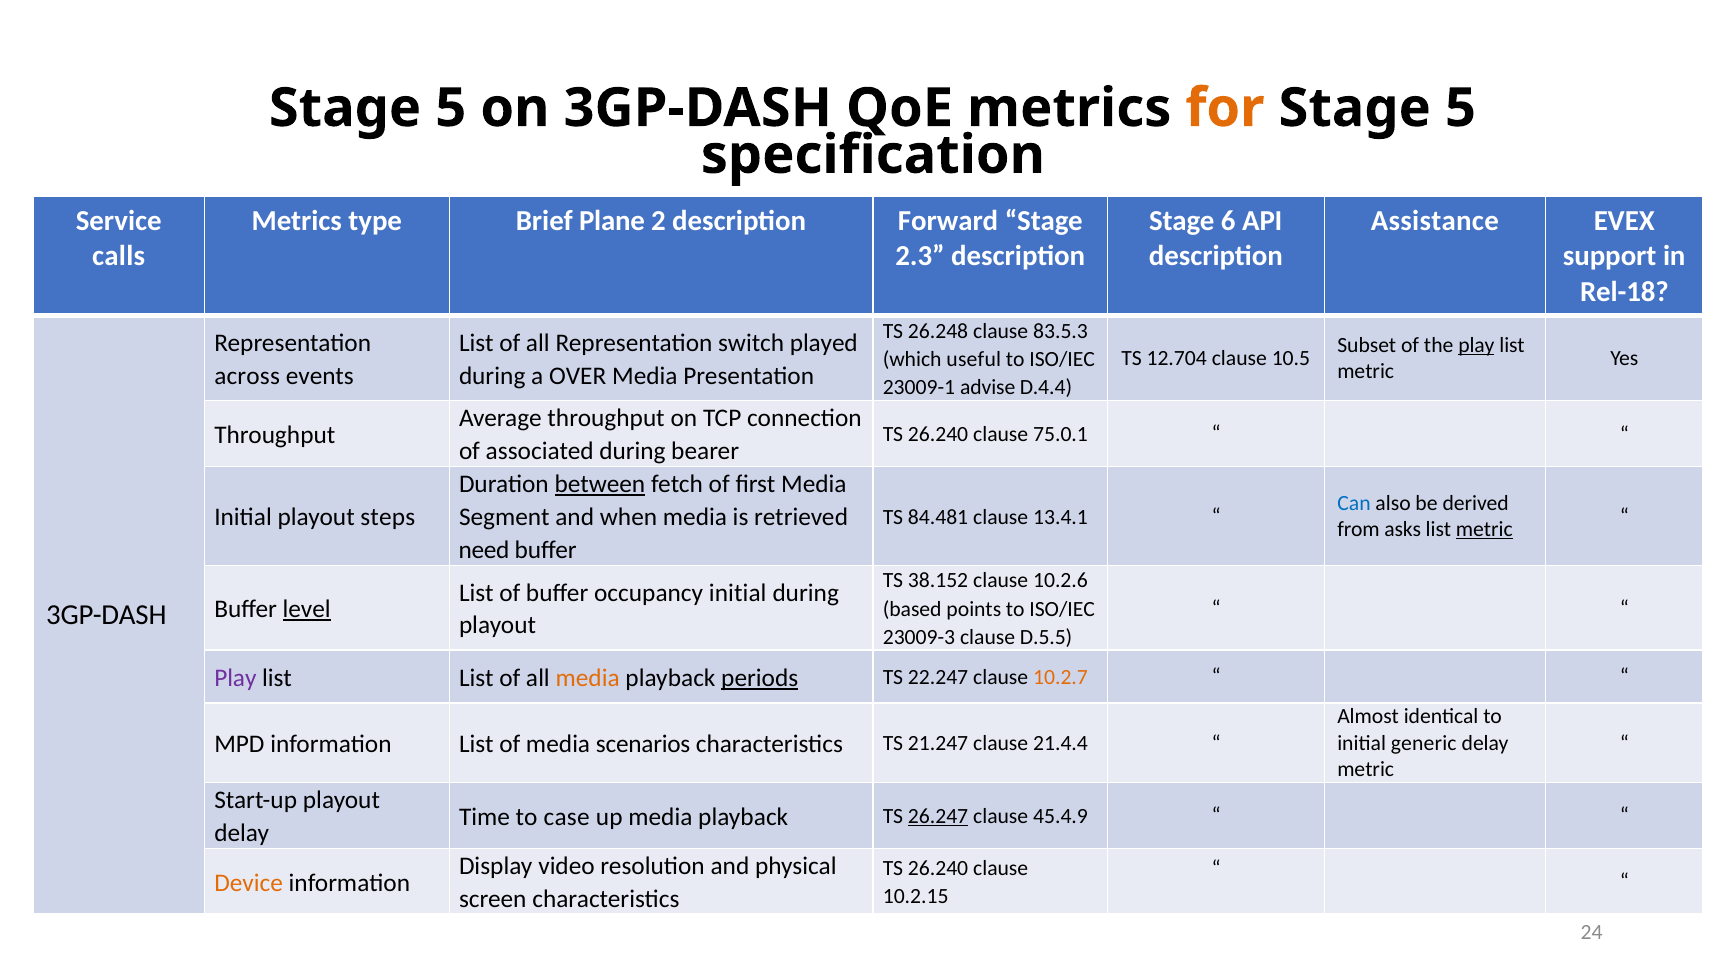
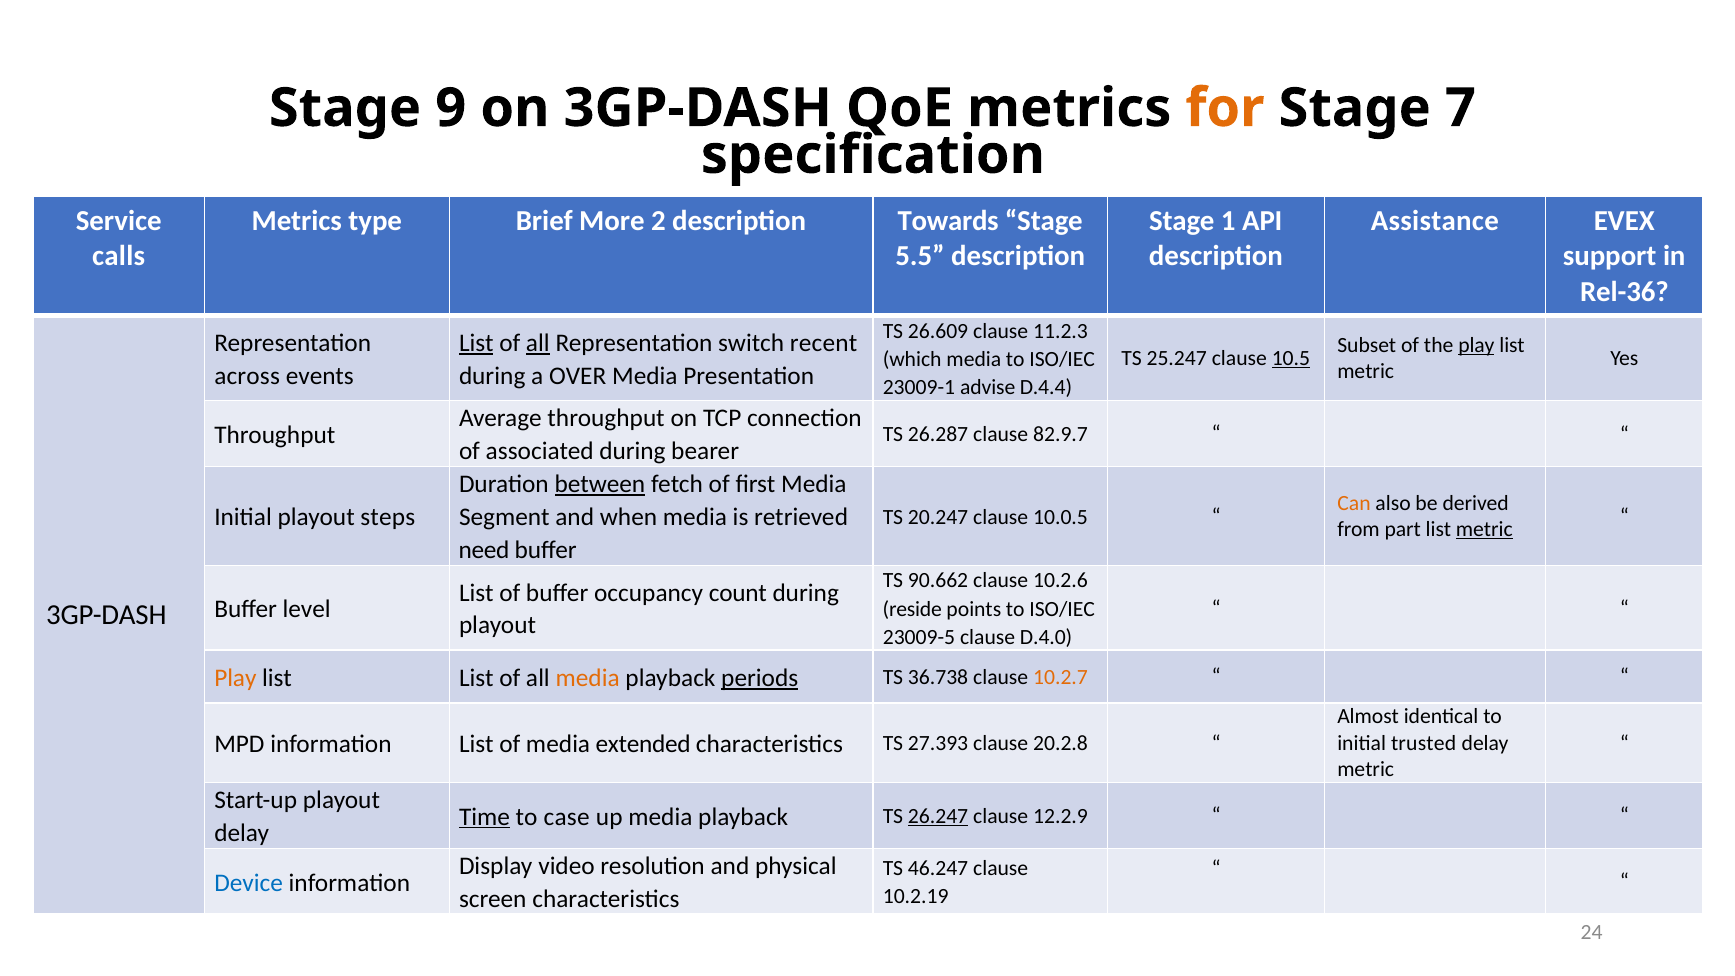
5: 5 -> 9 (451, 108)
5: 5 -> 7 (1460, 108)
Plane: Plane -> More (612, 221)
Forward: Forward -> Towards (948, 221)
6: 6 -> 1 (1228, 221)
2.3: 2.3 -> 5.5 (920, 256)
Rel-18: Rel-18 -> Rel-36 (1624, 292)
26.248: 26.248 -> 26.609 (938, 331)
83.5.3: 83.5.3 -> 11.2.3 (1061, 331)
List underline: none -> present (476, 343)
all underline: none -> present (538, 343)
played: played -> recent (824, 343)
12.704: 12.704 -> 25.247 (1177, 358)
10.5 underline: none -> present (1291, 358)
which useful: useful -> media (974, 359)
26.240: 26.240 -> 26.287 (938, 435)
75.0.1: 75.0.1 -> 82.9.7 (1061, 435)
Can colour: blue -> orange (1354, 503)
84.481: 84.481 -> 20.247 (938, 517)
13.4.1: 13.4.1 -> 10.0.5 (1061, 517)
asks: asks -> part (1403, 529)
38.152: 38.152 -> 90.662 (938, 581)
occupancy initial: initial -> count (738, 593)
level underline: present -> none (307, 609)
based: based -> reside (912, 609)
23009-3: 23009-3 -> 23009-5 (919, 637)
D.5.5: D.5.5 -> D.4.0 (1046, 637)
Play colour: purple -> orange (235, 678)
22.247: 22.247 -> 36.738 (938, 678)
scenarios: scenarios -> extended (643, 744)
21.247: 21.247 -> 27.393 (938, 744)
21.4.4: 21.4.4 -> 20.2.8 (1061, 744)
generic: generic -> trusted (1424, 743)
Time underline: none -> present (484, 817)
45.4.9: 45.4.9 -> 12.2.9 (1061, 816)
26.240: 26.240 -> 46.247 (938, 868)
Device colour: orange -> blue (249, 883)
10.2.15: 10.2.15 -> 10.2.19 (916, 896)
